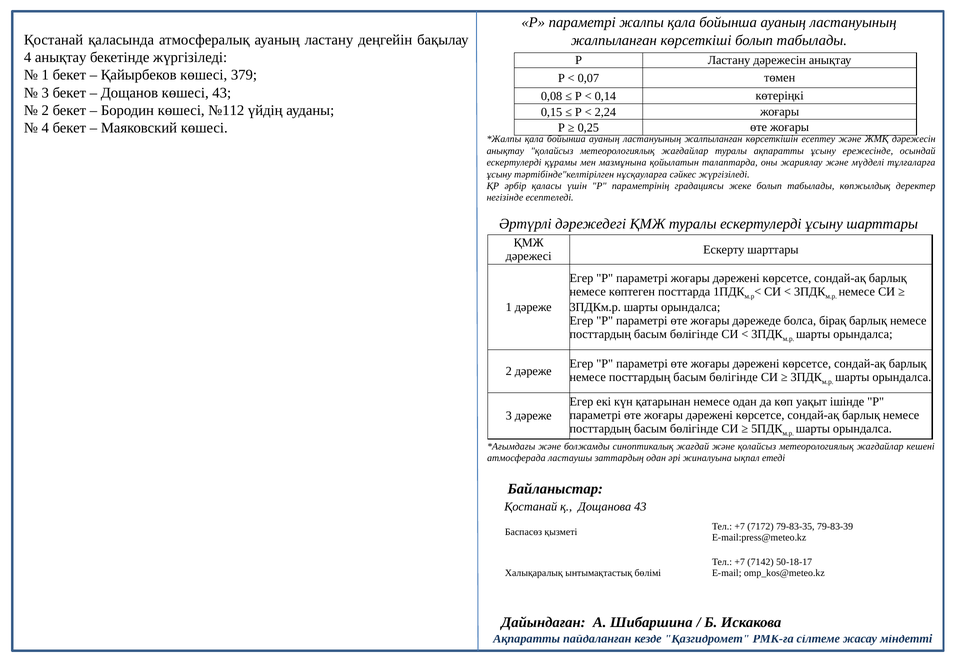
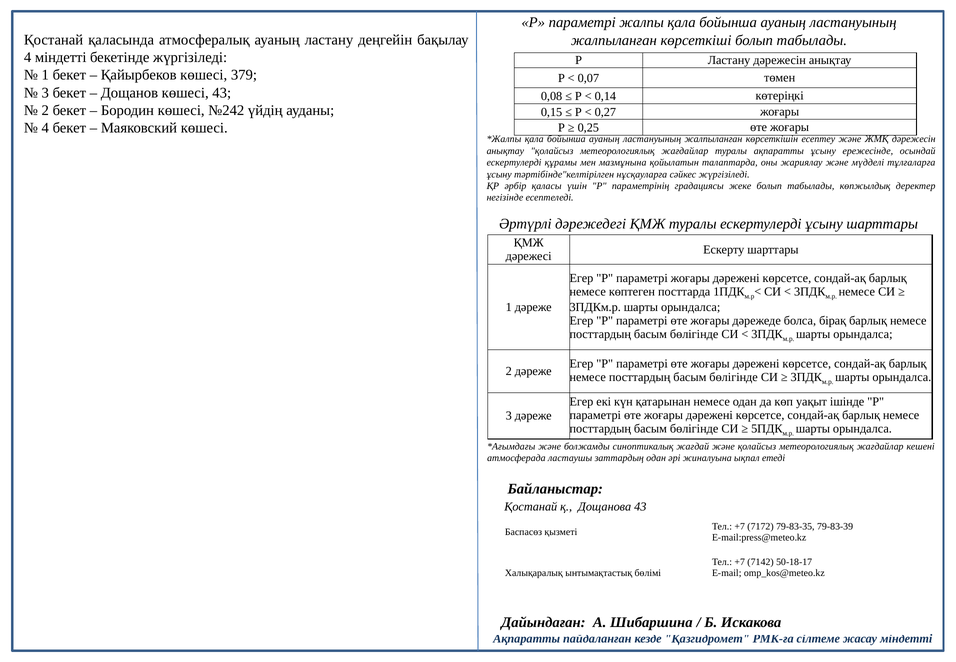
4 анықтау: анықтау -> міндетті (61, 57)
№112: №112 -> №242 (226, 110)
2,24: 2,24 -> 0,27 (605, 112)
